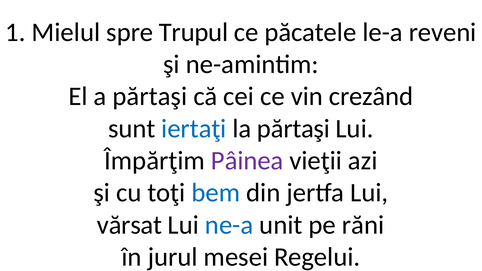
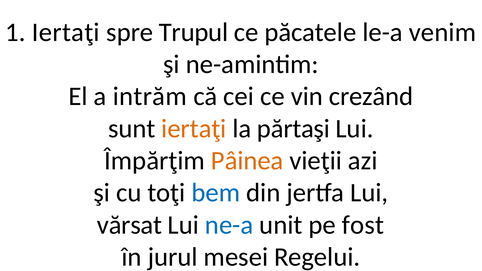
1 Mielul: Mielul -> Iertaţi (66, 32)
reveni: reveni -> venim (442, 32)
a părtaşi: părtaşi -> intrăm (150, 96)
iertaţi colour: blue -> orange (194, 129)
Pâinea colour: purple -> orange (247, 161)
răni: răni -> fost (363, 225)
